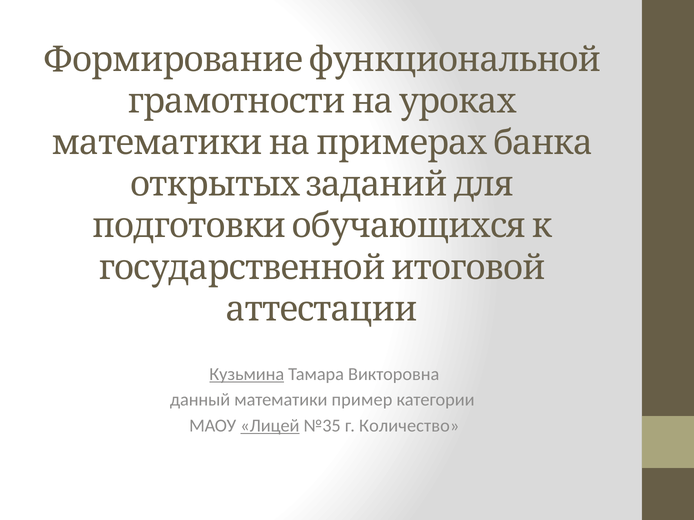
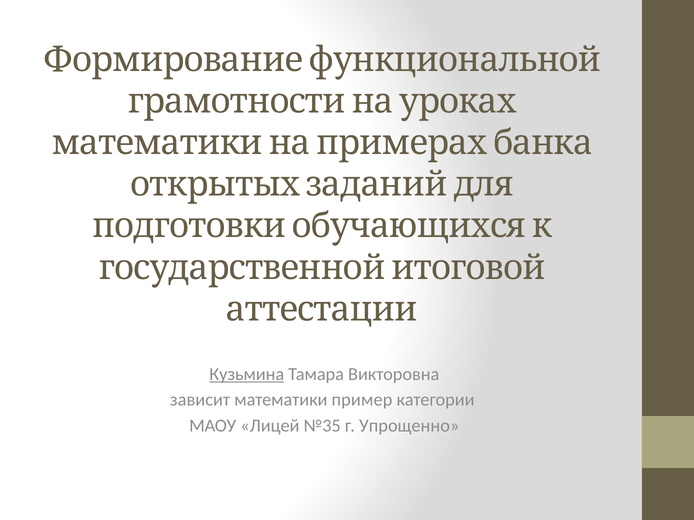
данный: данный -> зависит (200, 400)
Лицей underline: present -> none (270, 426)
Количество: Количество -> Упрощенно (409, 426)
